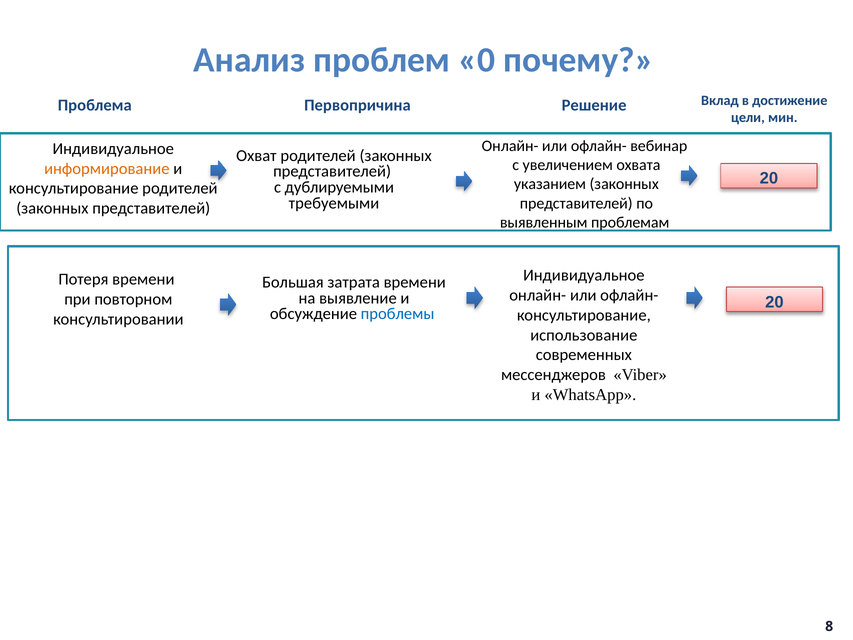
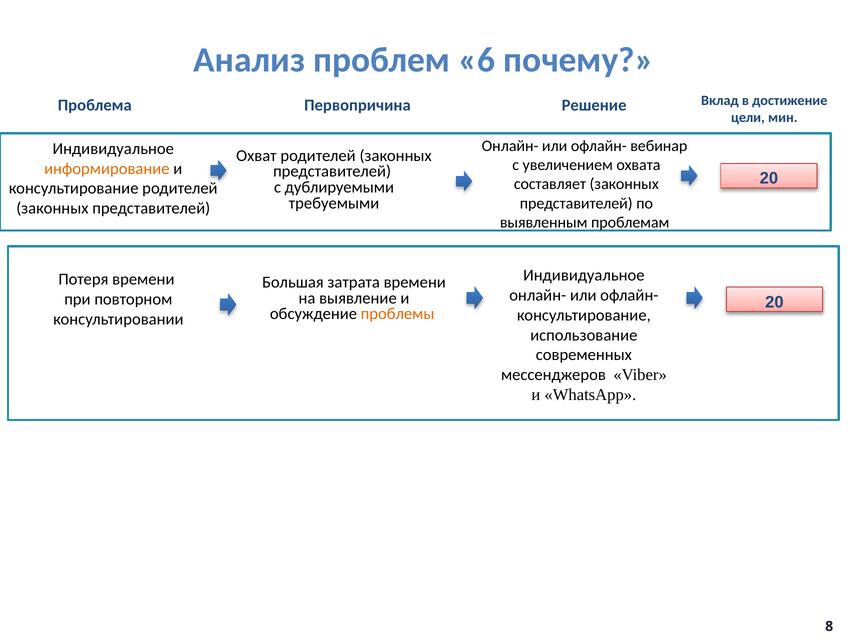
0: 0 -> 6 (477, 60)
указанием: указанием -> составляет (550, 184)
проблемы colour: blue -> orange (398, 314)
